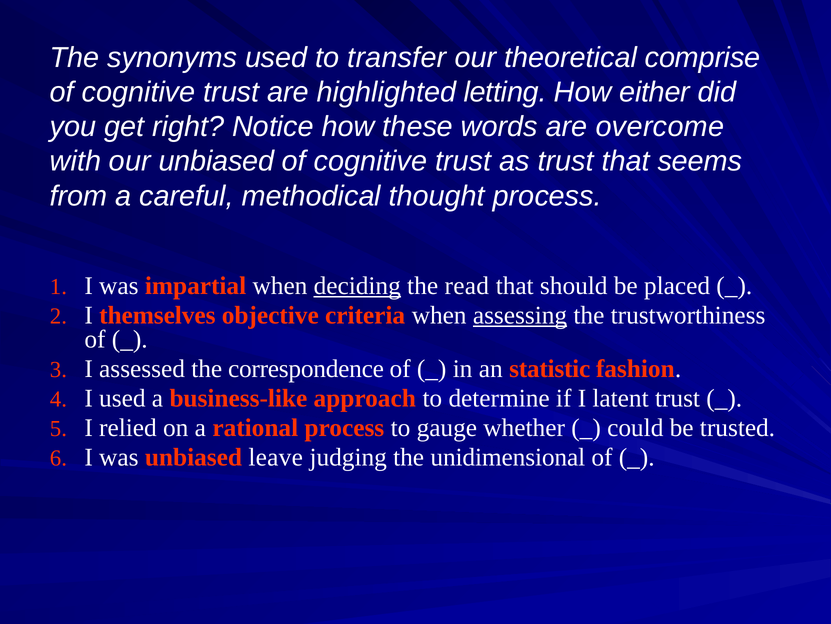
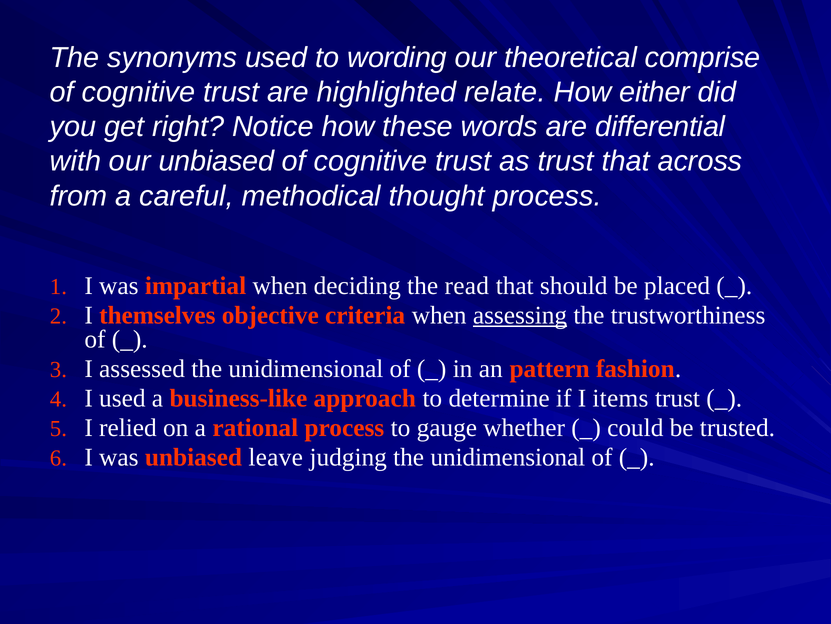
transfer: transfer -> wording (397, 57)
letting: letting -> relate (505, 92)
overcome: overcome -> differential (660, 127)
seems: seems -> across (700, 161)
deciding underline: present -> none (357, 285)
assessed the correspondence: correspondence -> unidimensional (306, 369)
statistic: statistic -> pattern (550, 369)
latent: latent -> items (620, 398)
